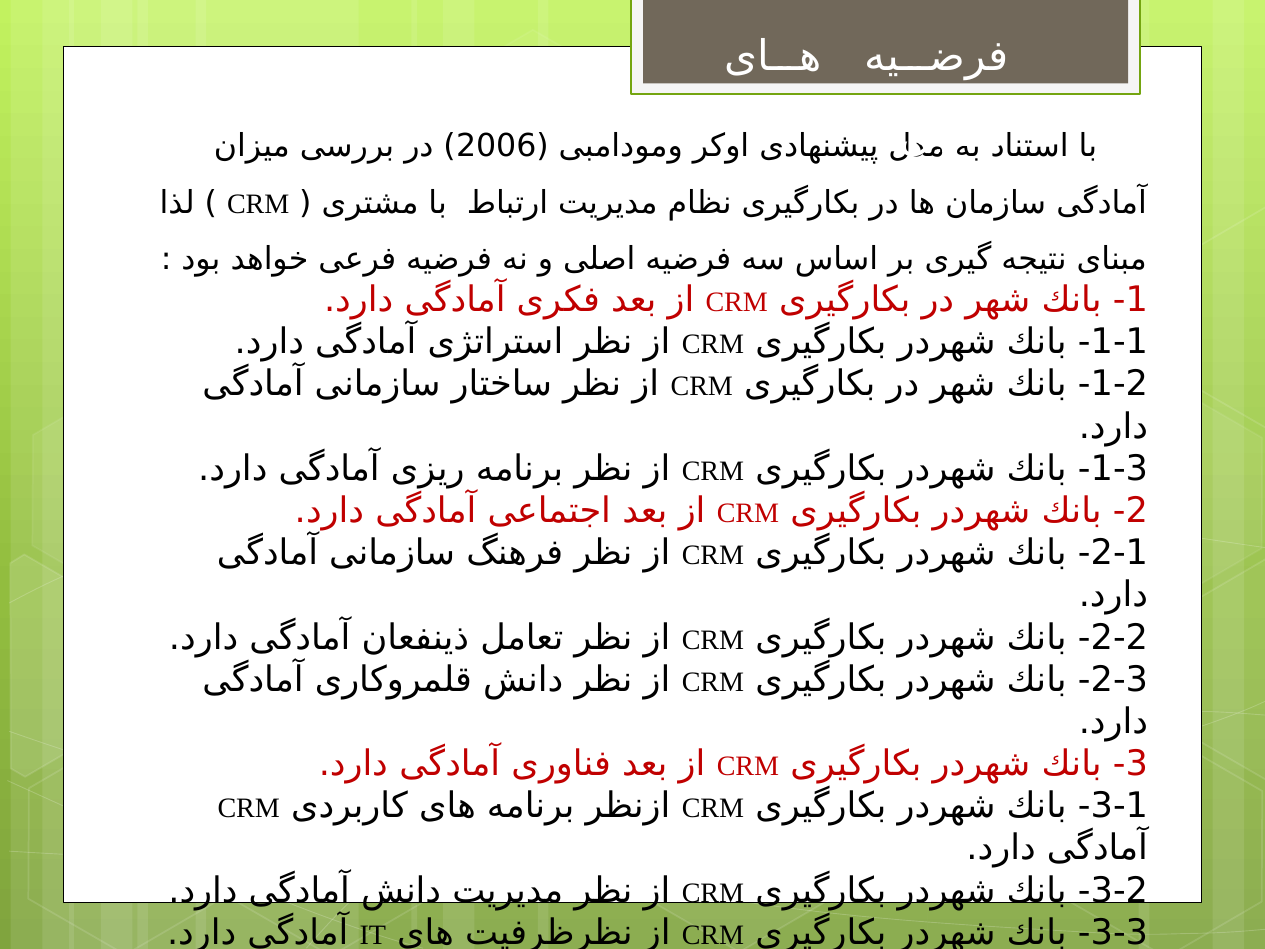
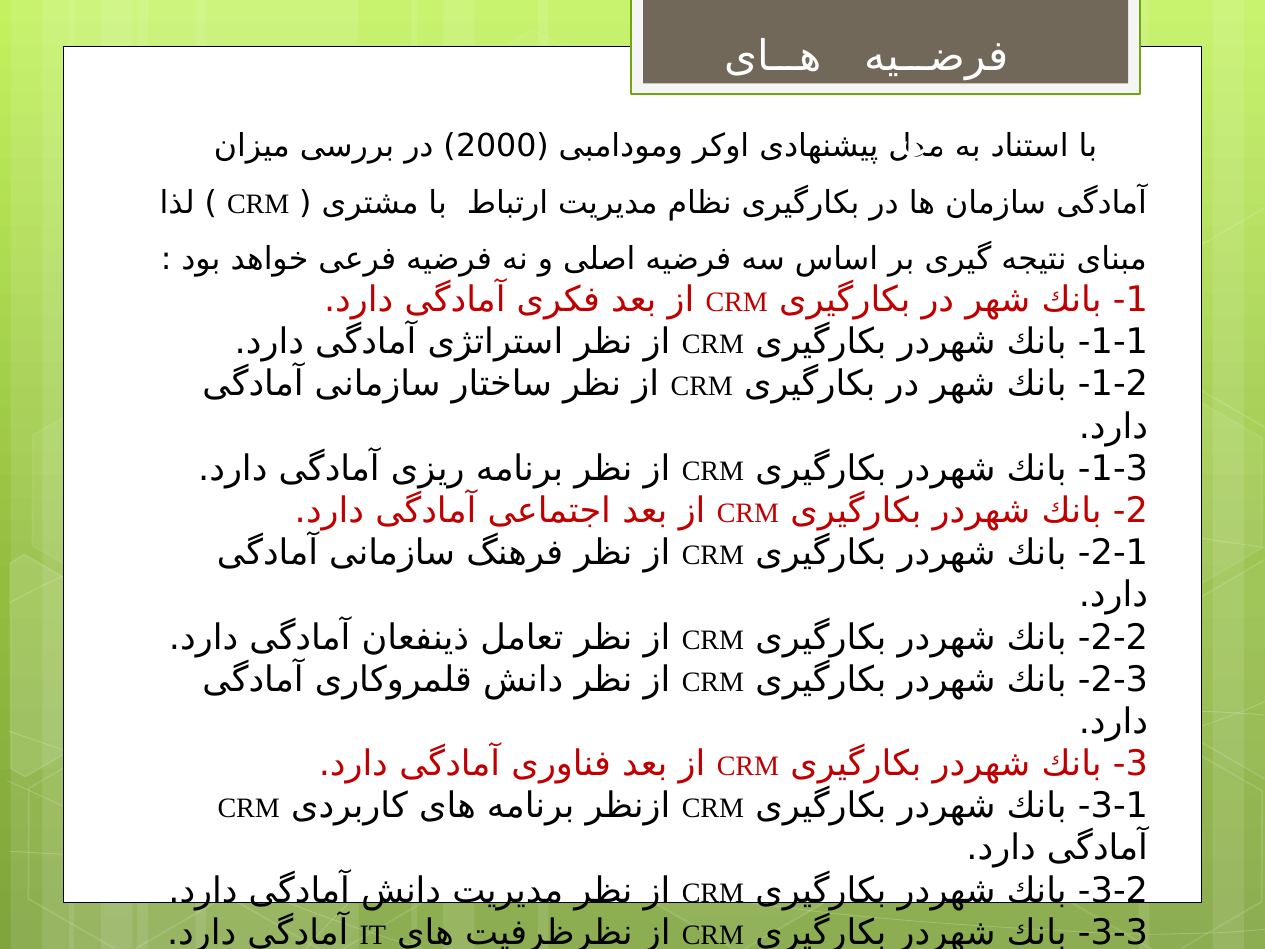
2006: 2006 -> 2000 (496, 146)
